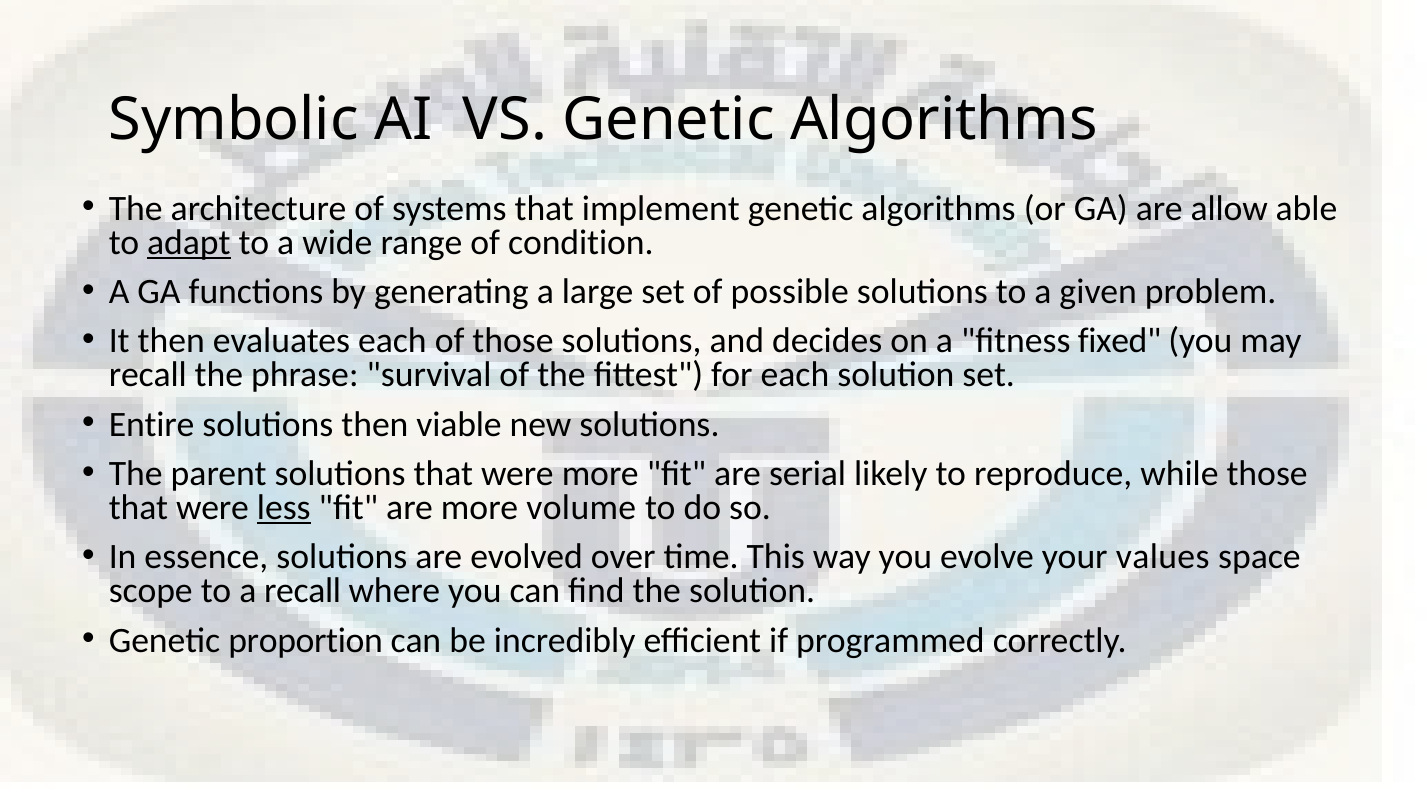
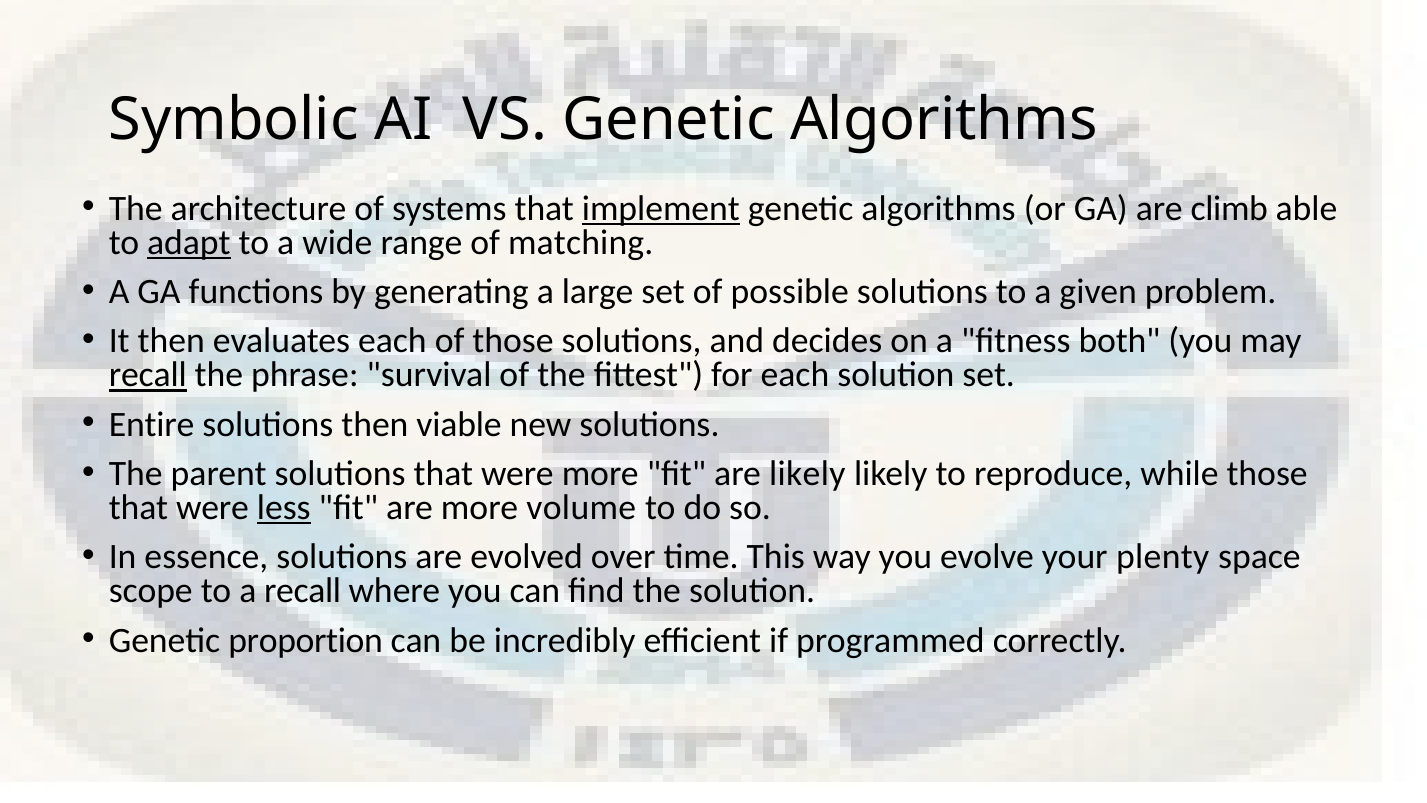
implement underline: none -> present (661, 208)
allow: allow -> climb (1229, 208)
condition: condition -> matching (581, 243)
fixed: fixed -> both (1120, 341)
recall underline: none -> present (148, 375)
are serial: serial -> likely (807, 473)
values: values -> plenty (1163, 557)
